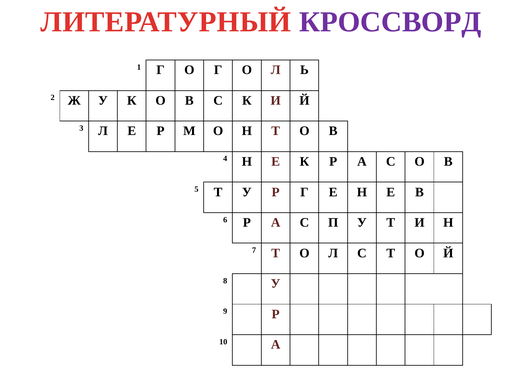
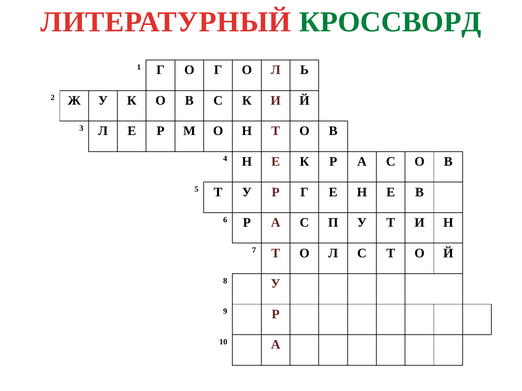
КРОССВОРД colour: purple -> green (390, 22)
